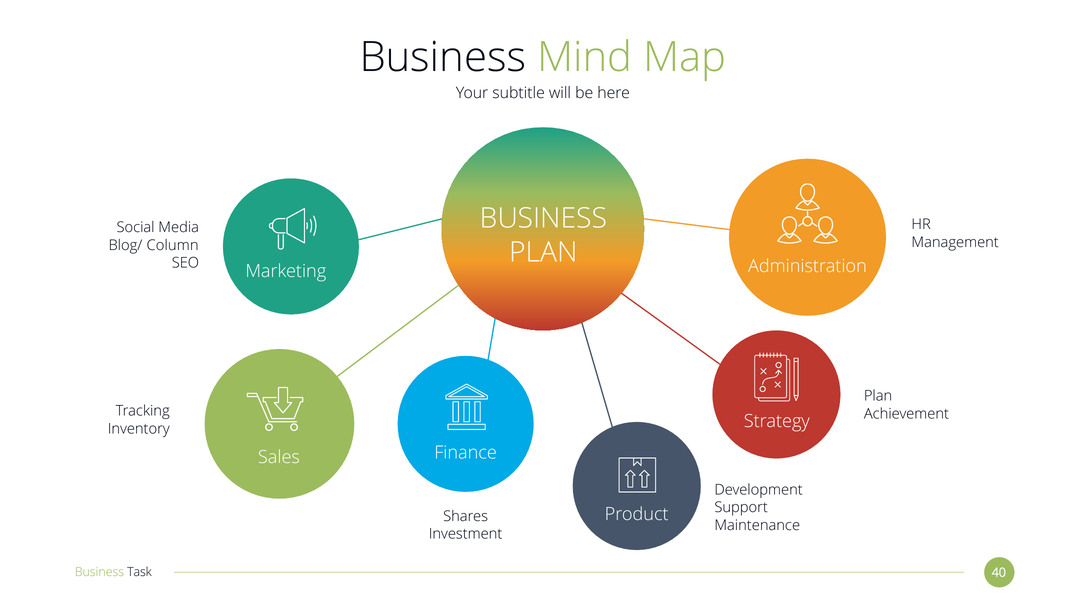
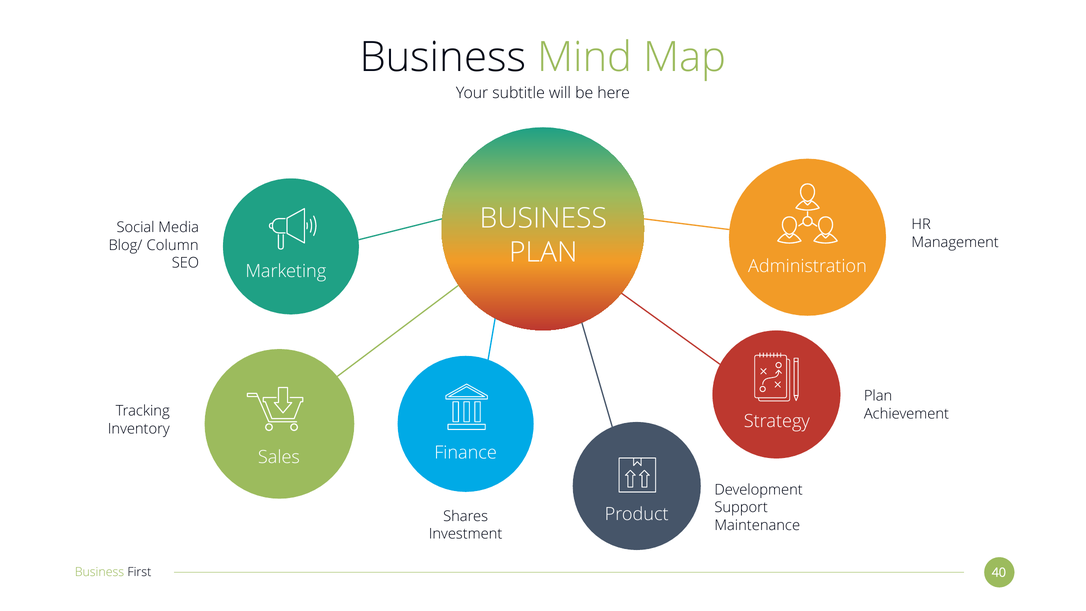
Task: Task -> First (139, 572)
